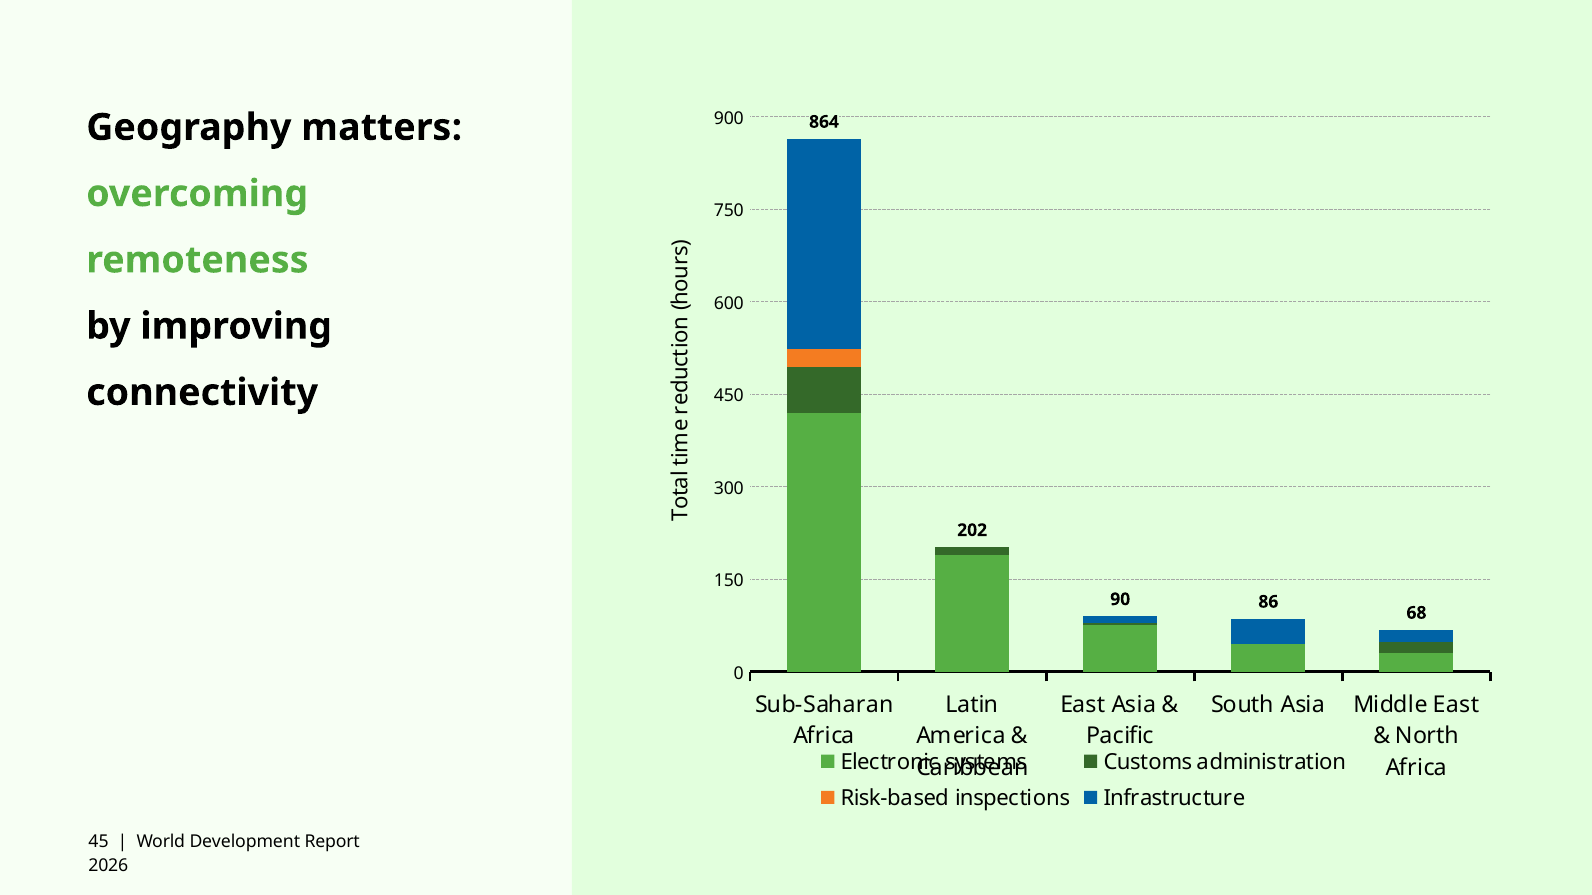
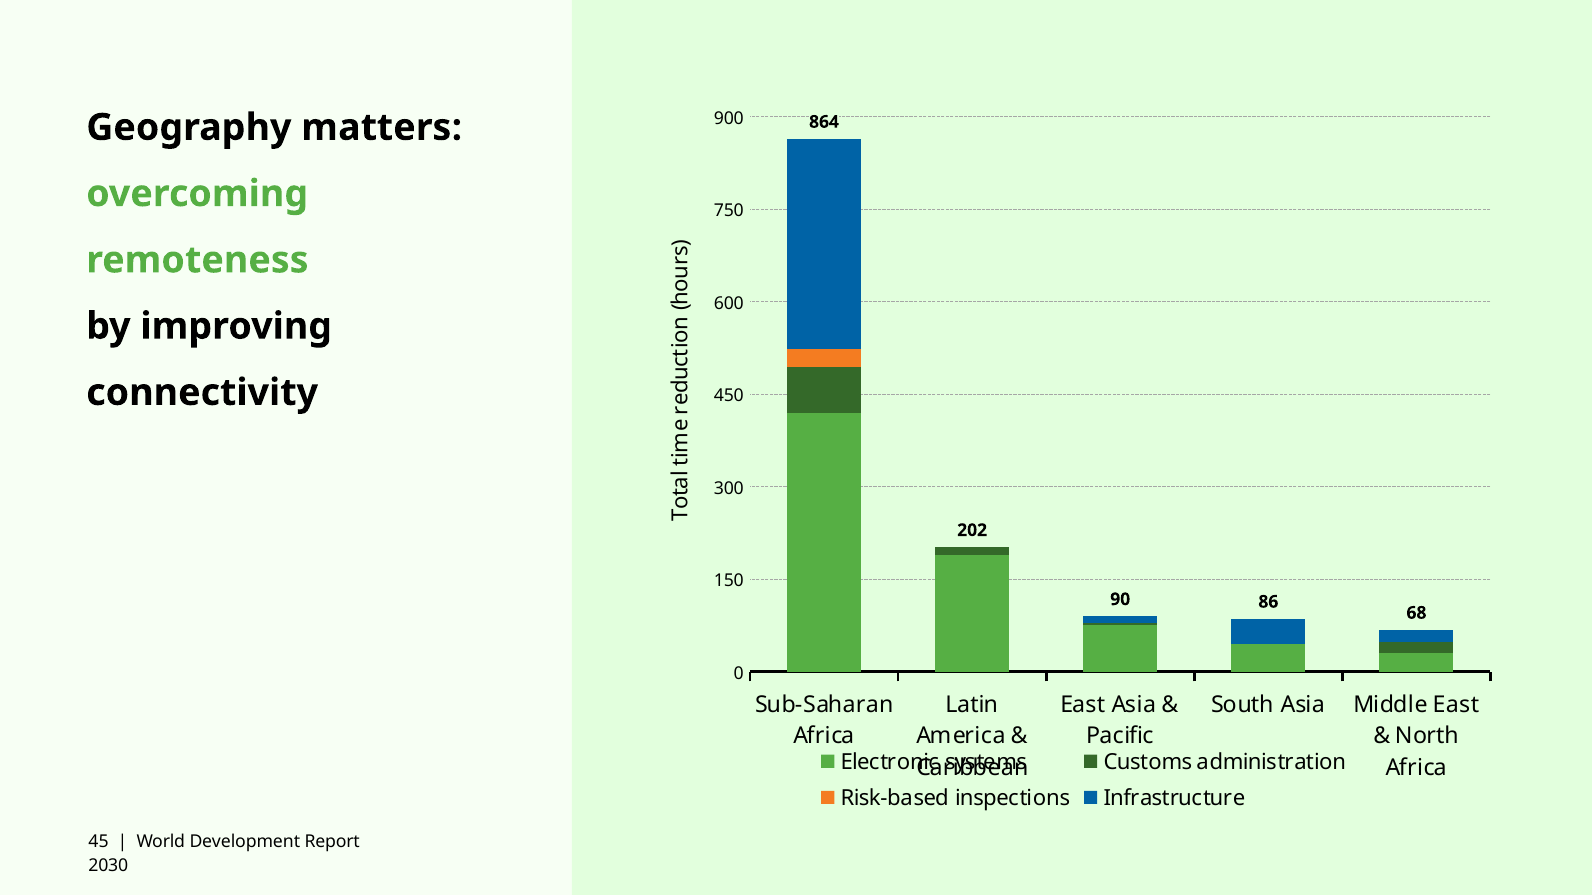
2026: 2026 -> 2030 (108, 866)
